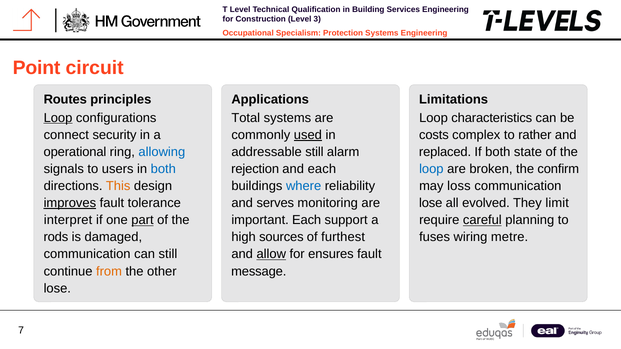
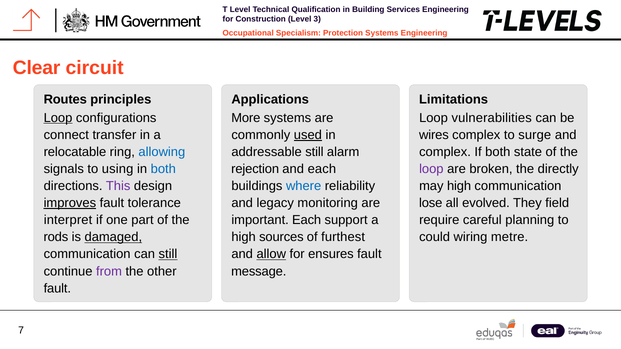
Point: Point -> Clear (37, 68)
Total: Total -> More (246, 118)
characteristics: characteristics -> vulnerabilities (492, 118)
security: security -> transfer (114, 135)
costs: costs -> wires (434, 135)
rather: rather -> surge (535, 135)
operational: operational -> relocatable (75, 152)
replaced: replaced -> complex (445, 152)
users: users -> using (118, 169)
loop colour: blue -> purple (431, 169)
confirm: confirm -> directly (558, 169)
This colour: orange -> purple (118, 186)
may loss: loss -> high (459, 186)
serves: serves -> legacy (275, 203)
limit: limit -> field (557, 203)
part underline: present -> none (142, 220)
careful underline: present -> none (482, 220)
damaged underline: none -> present (113, 237)
fuses: fuses -> could (435, 237)
still underline: none -> present (168, 254)
from colour: orange -> purple (109, 271)
lose: lose -> fault (57, 289)
